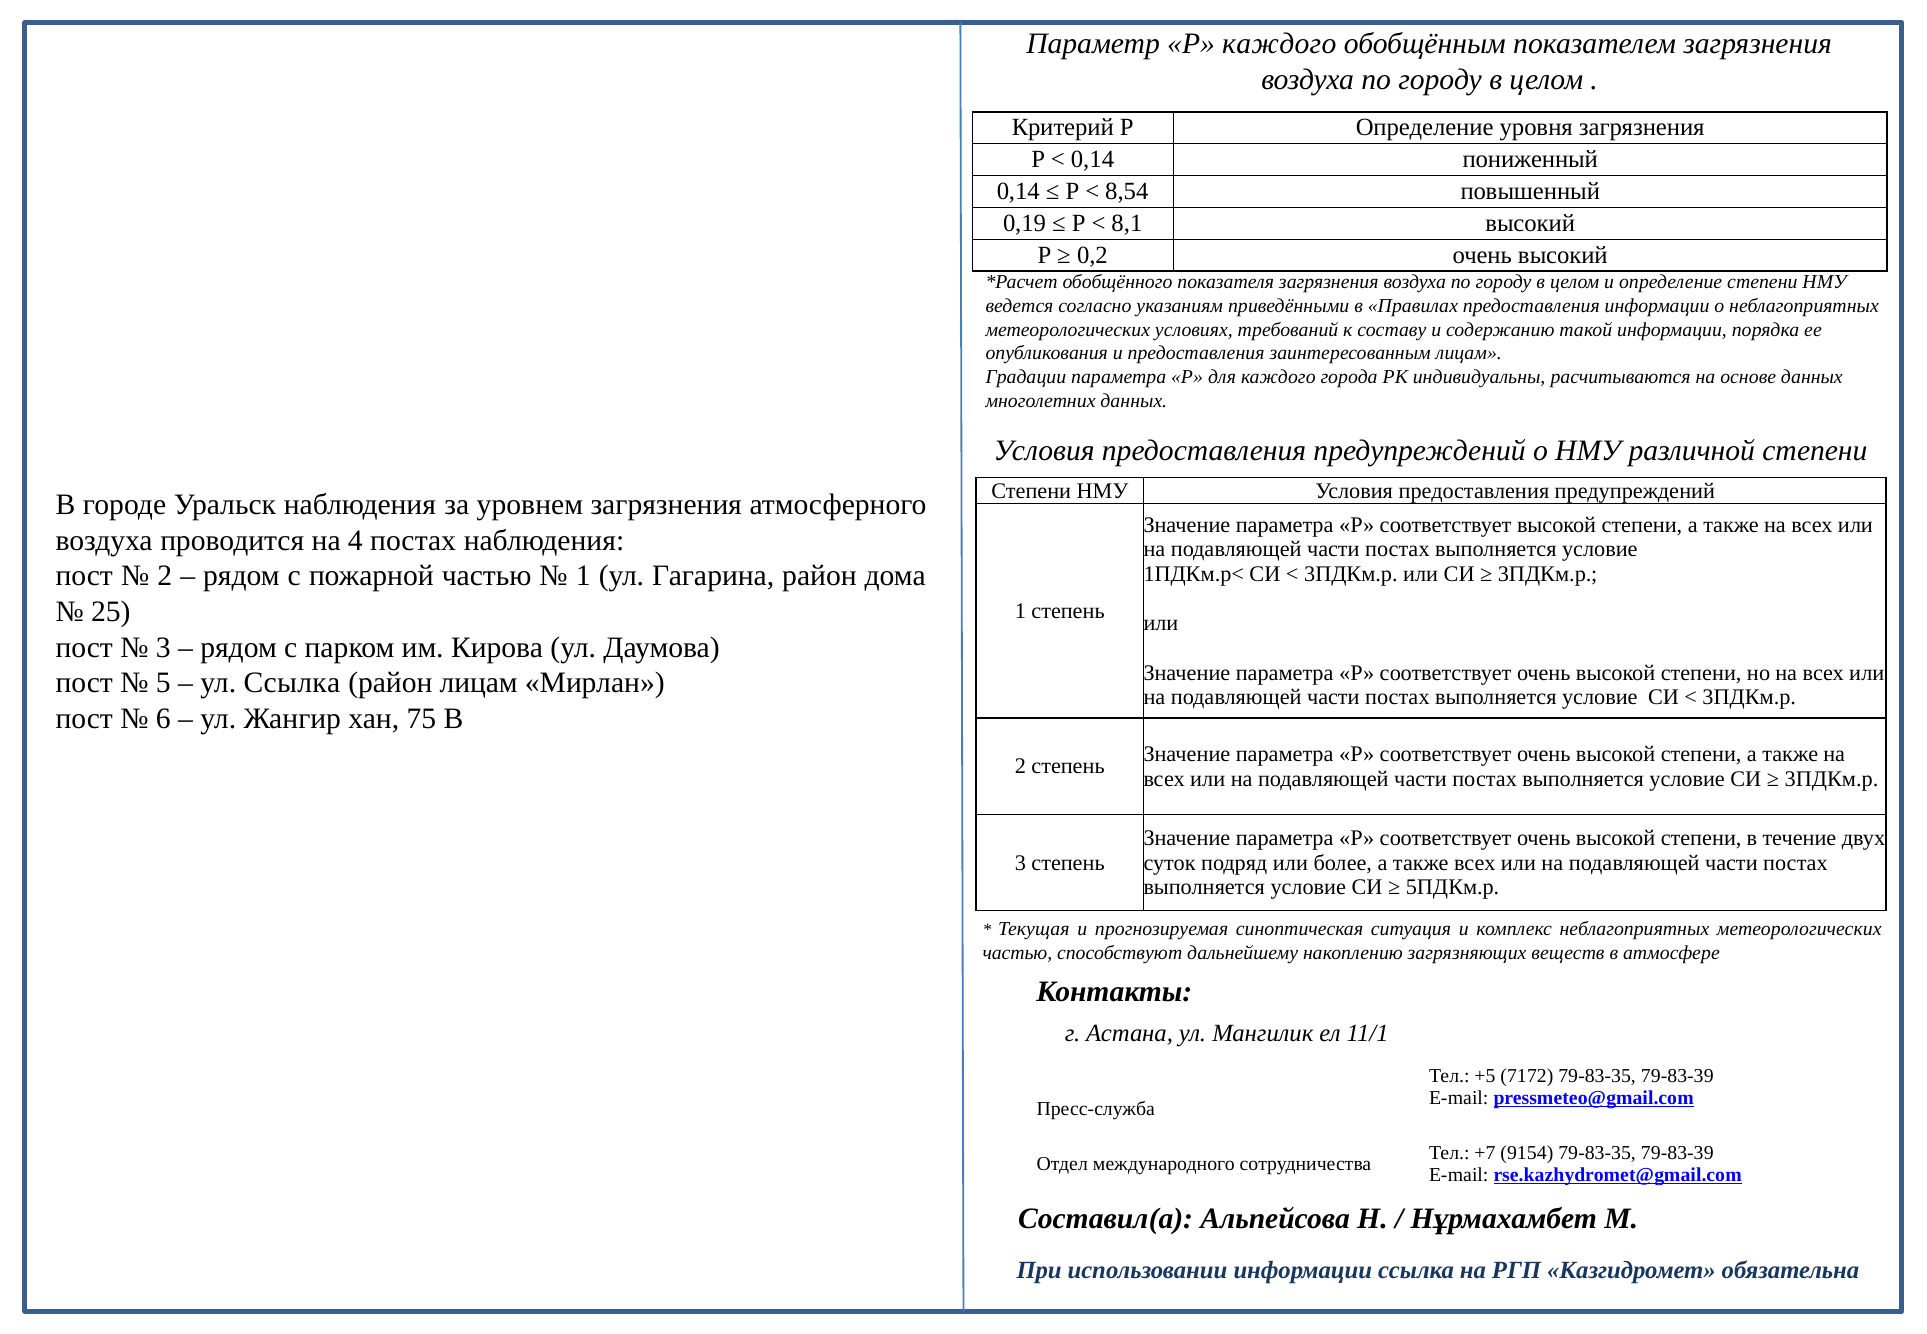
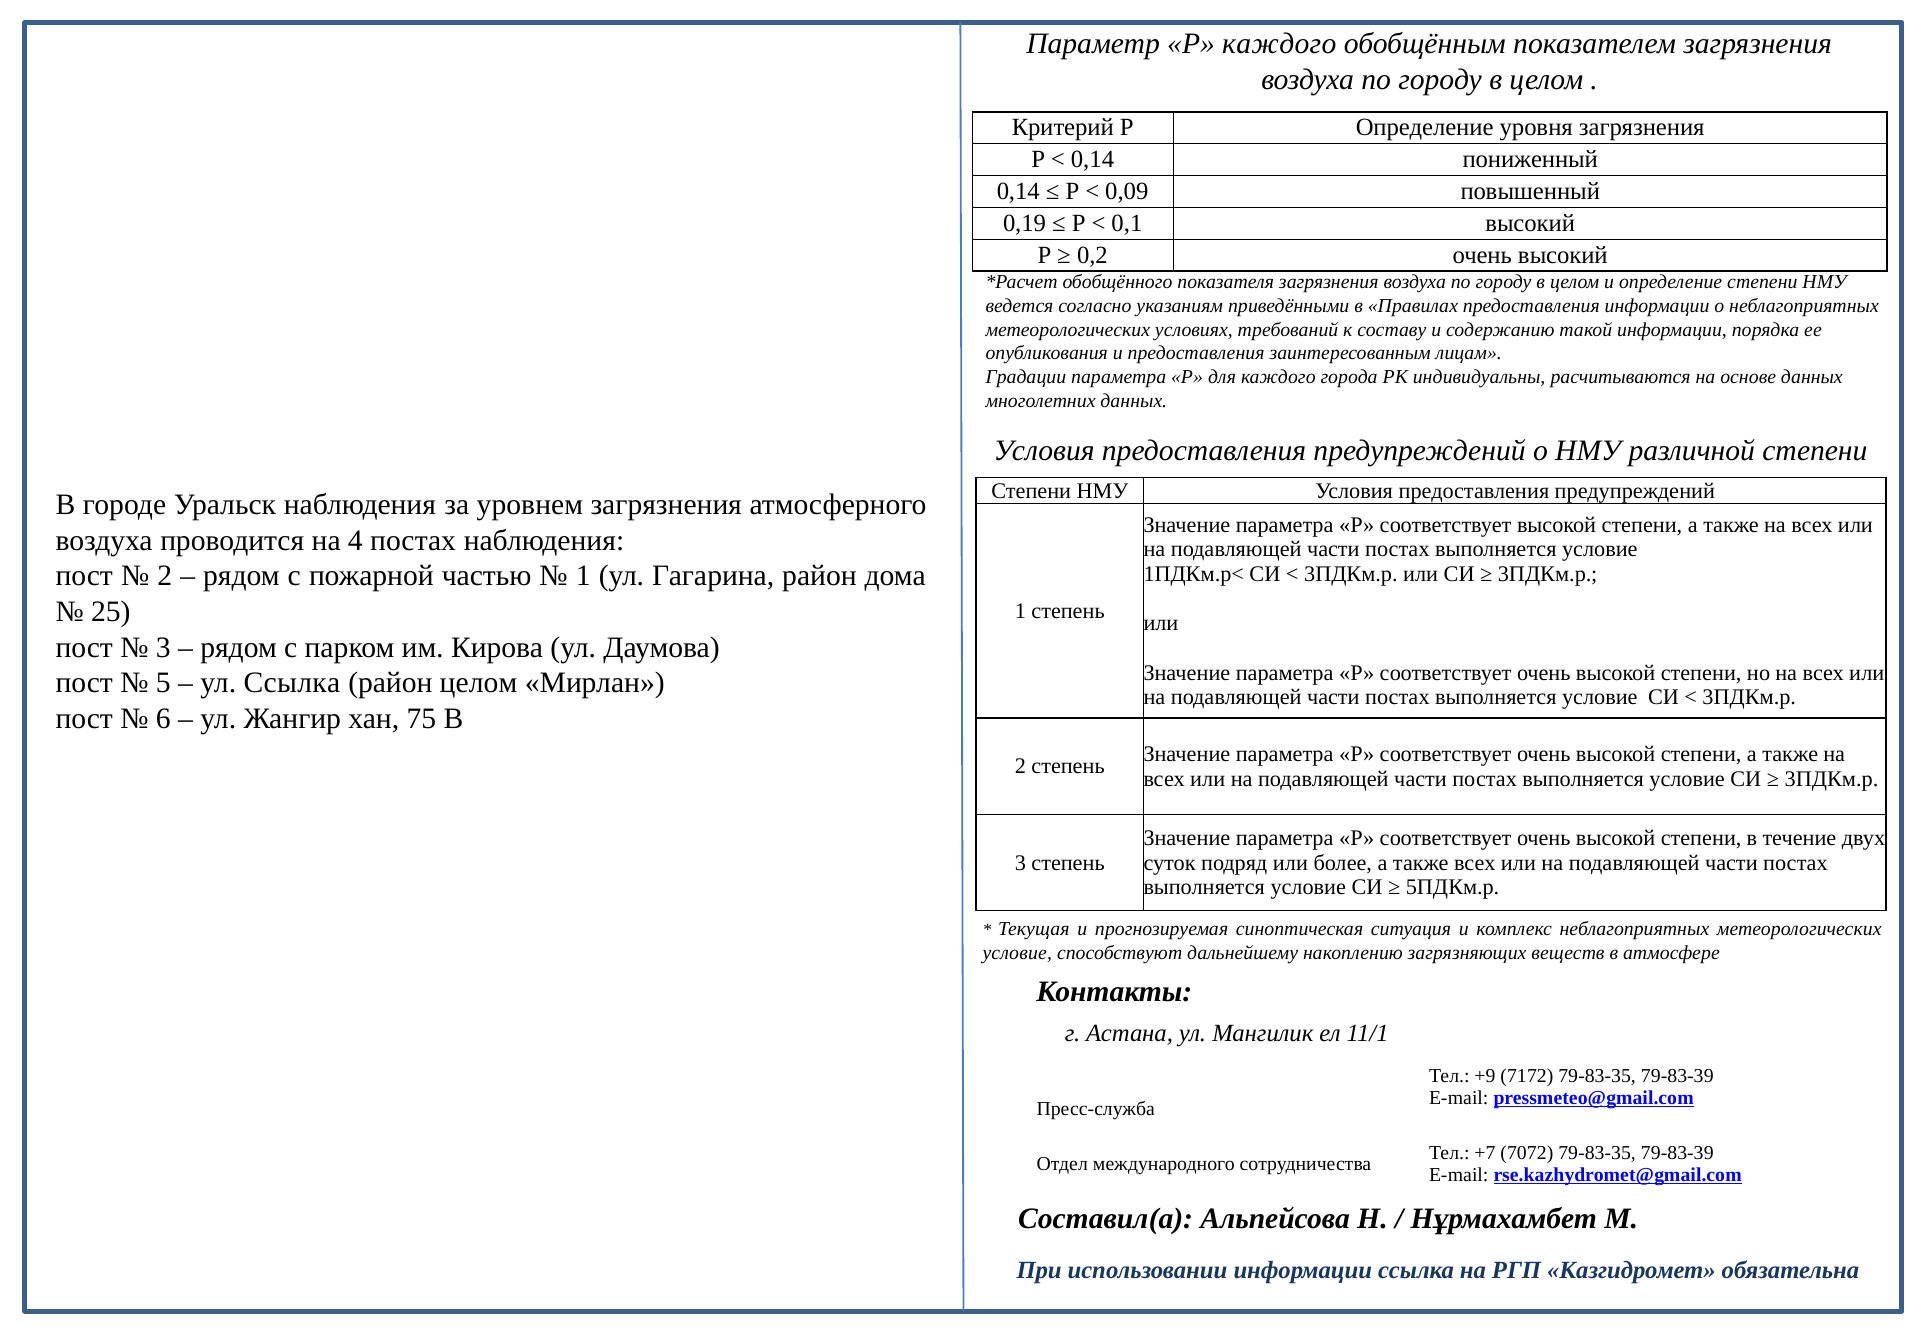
8,54: 8,54 -> 0,09 (1127, 191)
8,1: 8,1 -> 0,1 (1127, 223)
район лицам: лицам -> целом (478, 683)
частью: частью -> условие (1017, 953)
+5: +5 -> +9 (1485, 1076)
9154: 9154 -> 7072 (1527, 1153)
